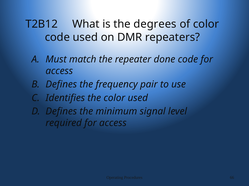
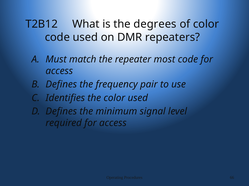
done: done -> most (164, 60)
